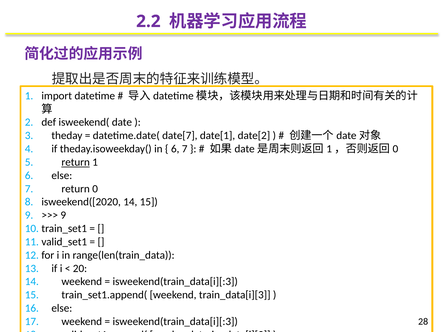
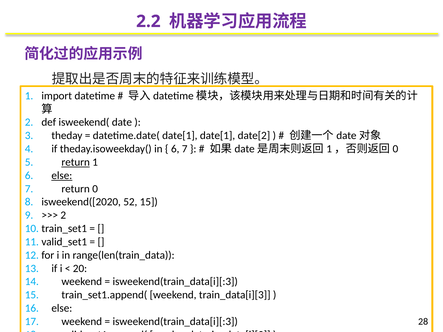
datetime.date( date[7: date[7 -> date[1 (180, 136)
else underline: none -> present (62, 176)
isweekend([2020 14: 14 -> 52 (130, 202)
9: 9 -> 2 (63, 215)
